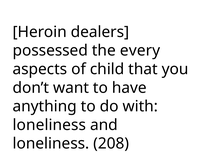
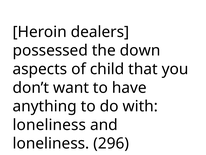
every: every -> down (140, 50)
208: 208 -> 296 (111, 143)
